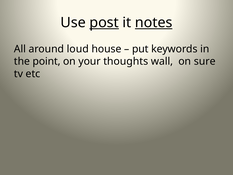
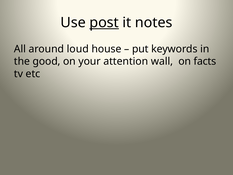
notes underline: present -> none (154, 23)
point: point -> good (47, 61)
thoughts: thoughts -> attention (126, 61)
sure: sure -> facts (205, 61)
